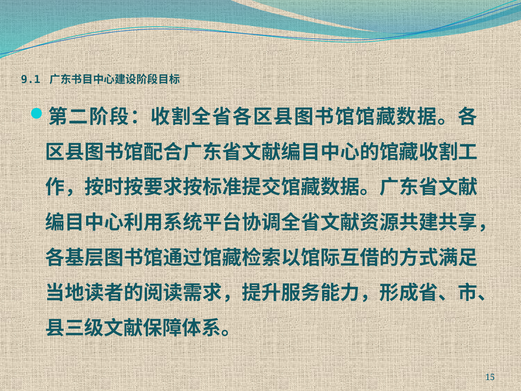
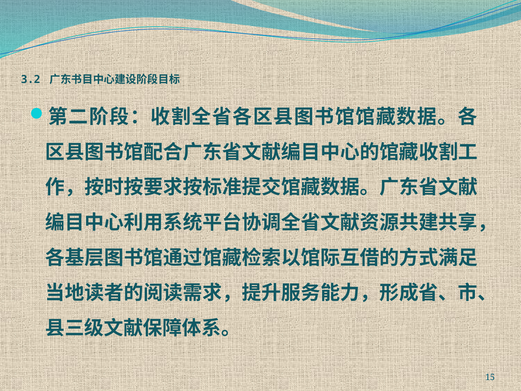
9.1: 9.1 -> 3.2 (31, 80)
